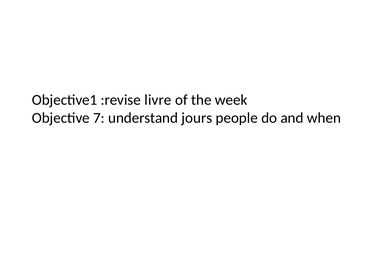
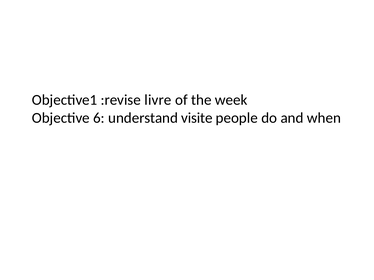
7: 7 -> 6 (99, 118)
jours: jours -> visite (197, 118)
